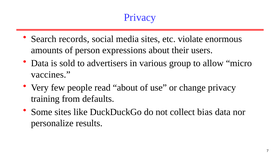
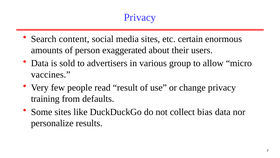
records: records -> content (74, 39)
violate: violate -> certain (190, 39)
expressions: expressions -> exaggerated (124, 50)
read about: about -> result (125, 87)
